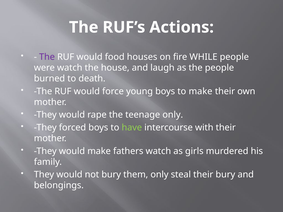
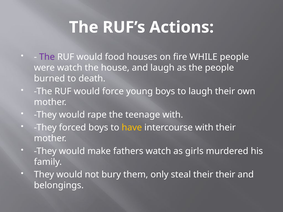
to make: make -> laugh (201, 91)
teenage only: only -> with (173, 115)
have colour: light green -> yellow (132, 128)
their bury: bury -> their (225, 175)
